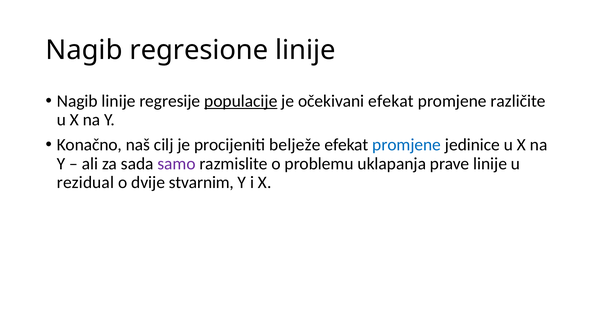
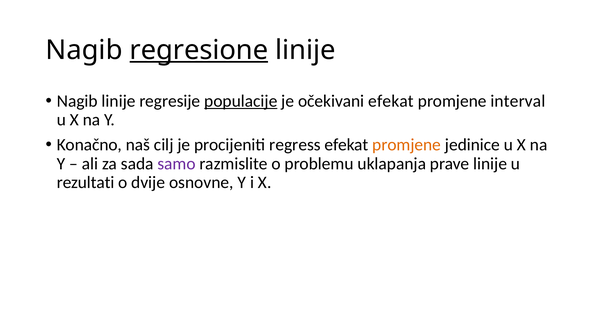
regresione underline: none -> present (199, 50)
različite: različite -> interval (518, 101)
belježe: belježe -> regress (295, 145)
promjene colour: blue -> orange (407, 145)
rezidual: rezidual -> rezultati (86, 183)
stvarnim: stvarnim -> osnovne (201, 183)
